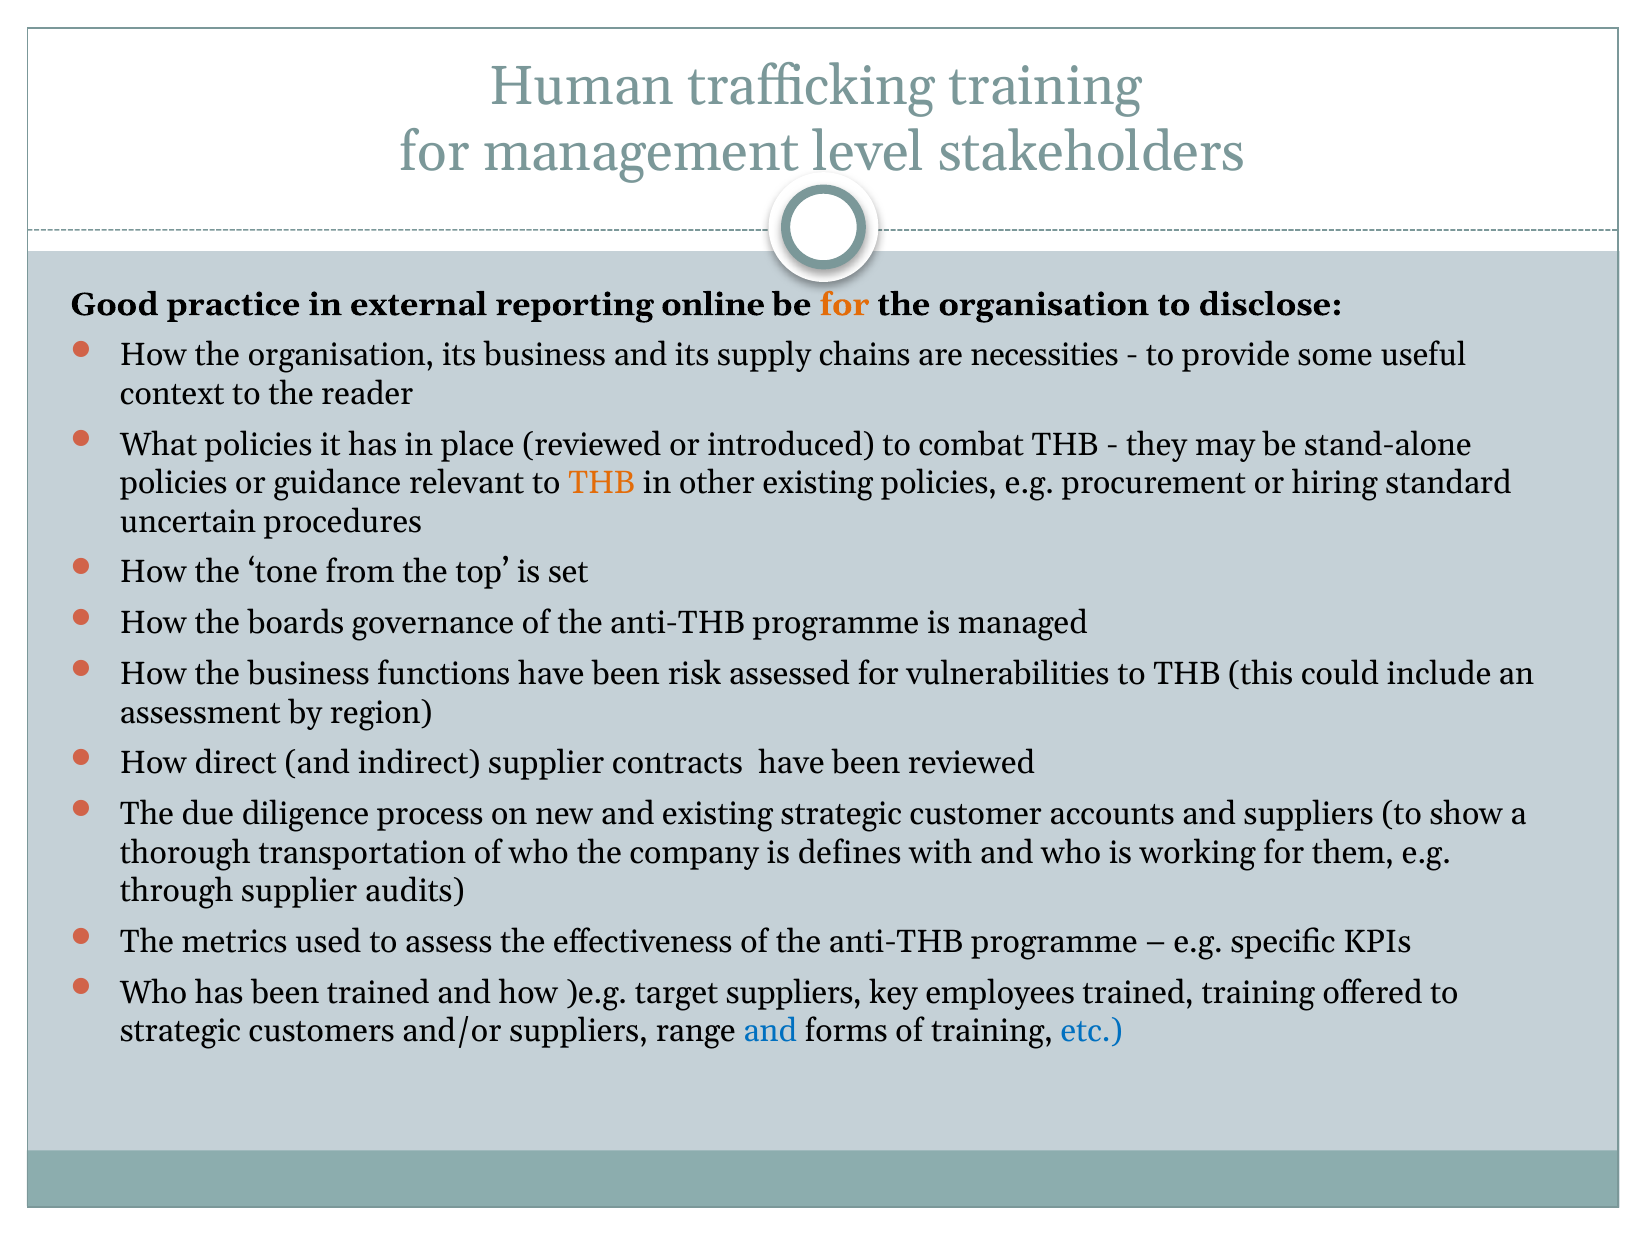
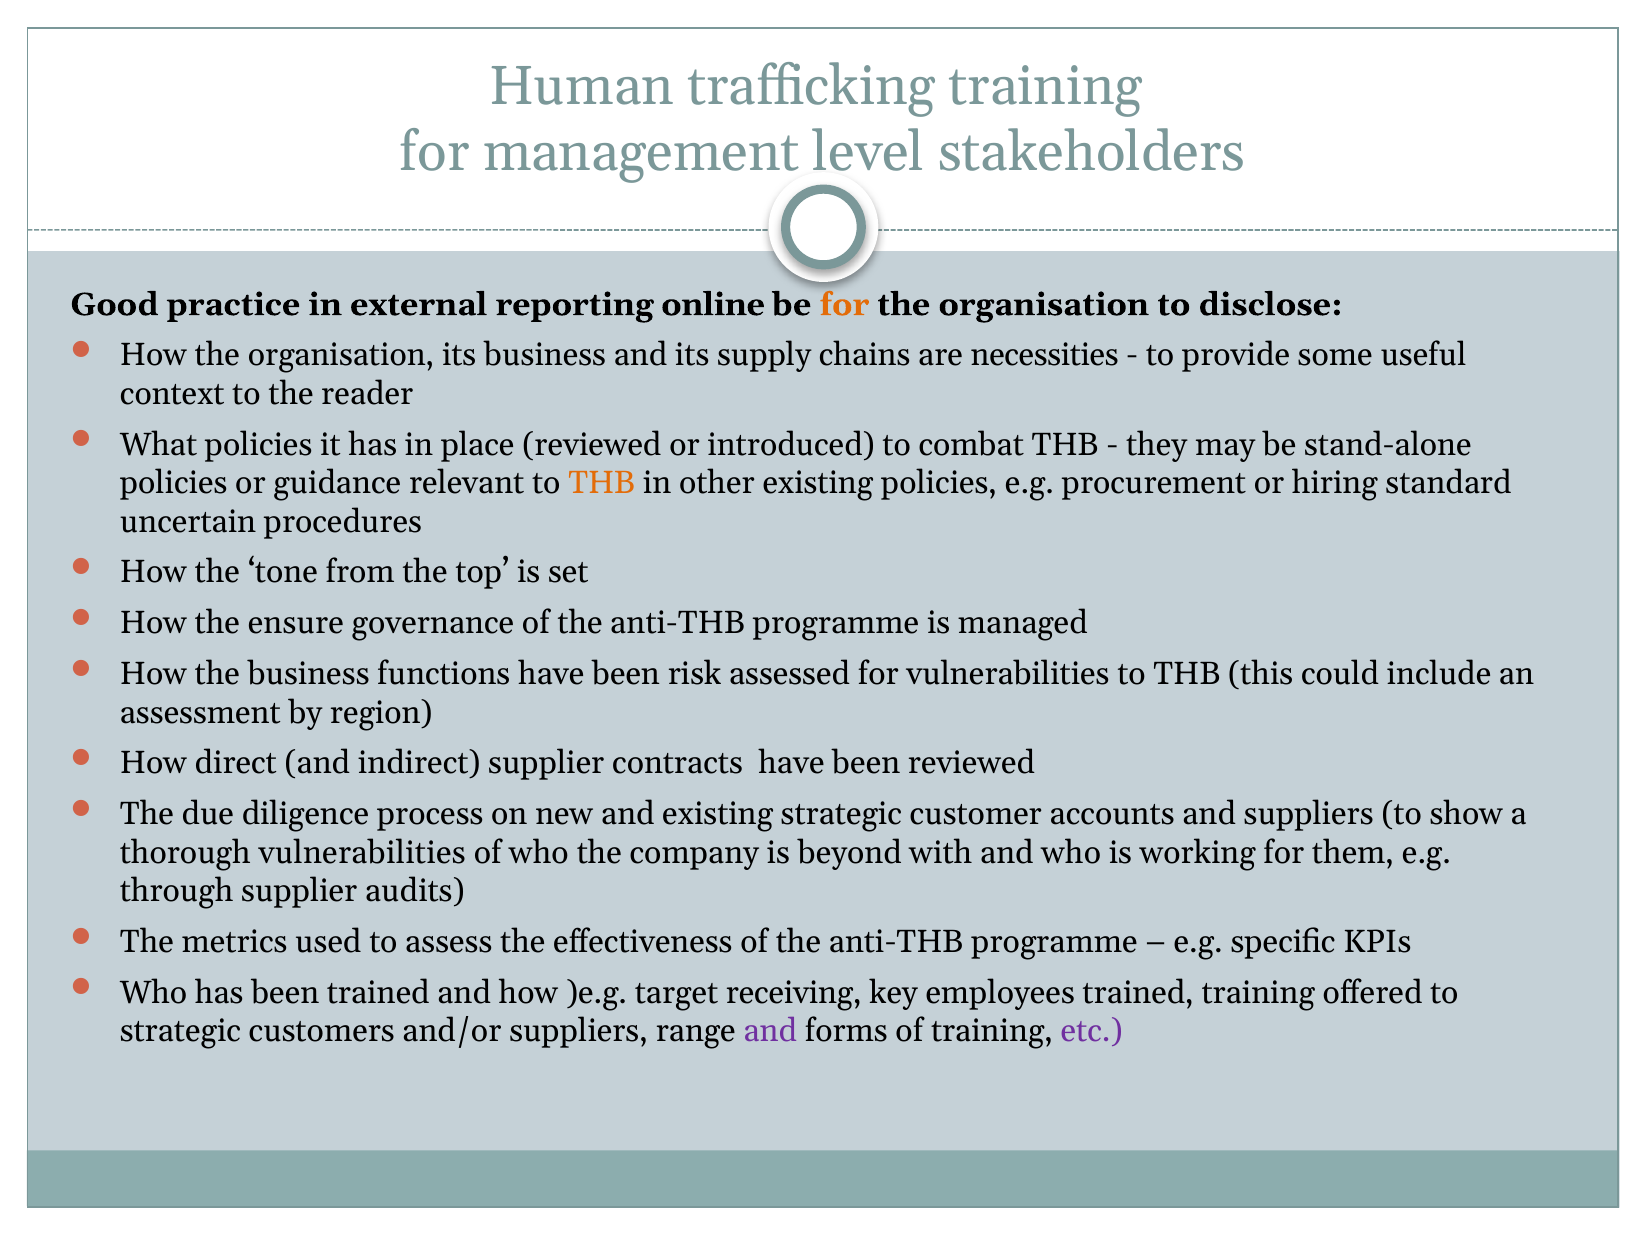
boards: boards -> ensure (296, 623)
thorough transportation: transportation -> vulnerabilities (362, 853)
defines: defines -> beyond (850, 853)
target suppliers: suppliers -> receiving (794, 993)
and colour: blue -> purple (770, 1031)
etc colour: blue -> purple (1092, 1031)
